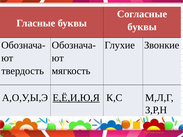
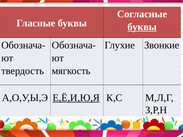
буквы underline: none -> present (142, 27)
